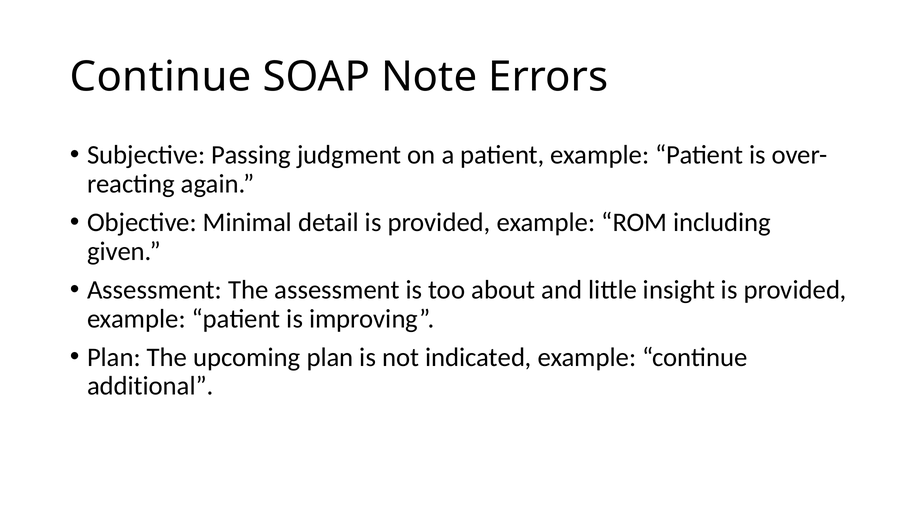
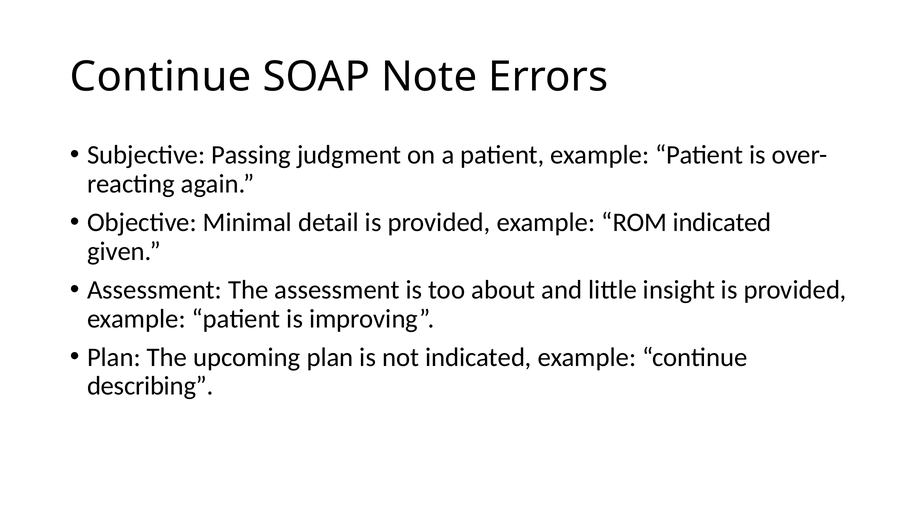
ROM including: including -> indicated (722, 222)
additional: additional -> describing (150, 386)
